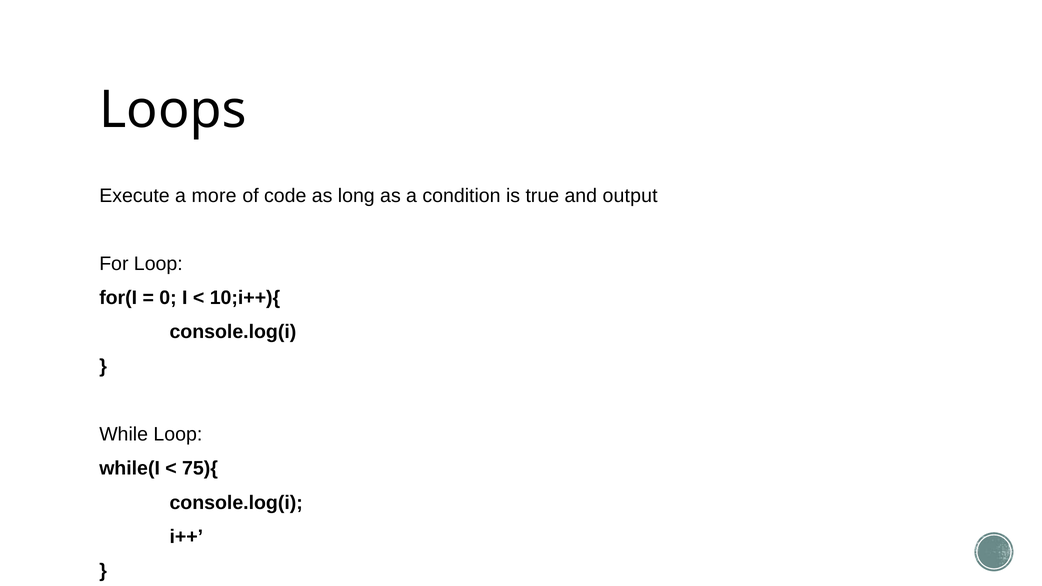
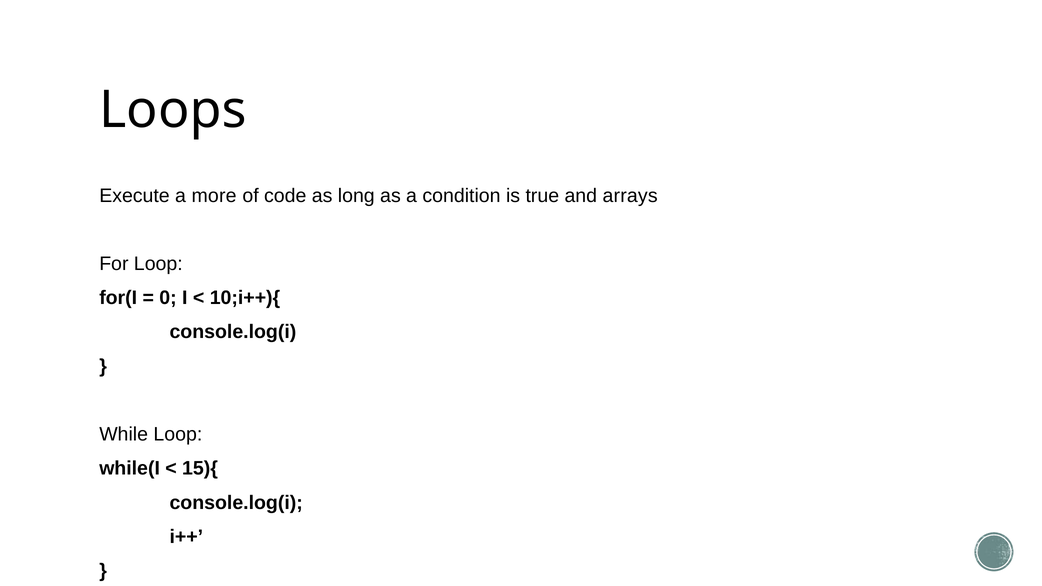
output: output -> arrays (630, 196)
75){: 75){ -> 15){ (200, 469)
